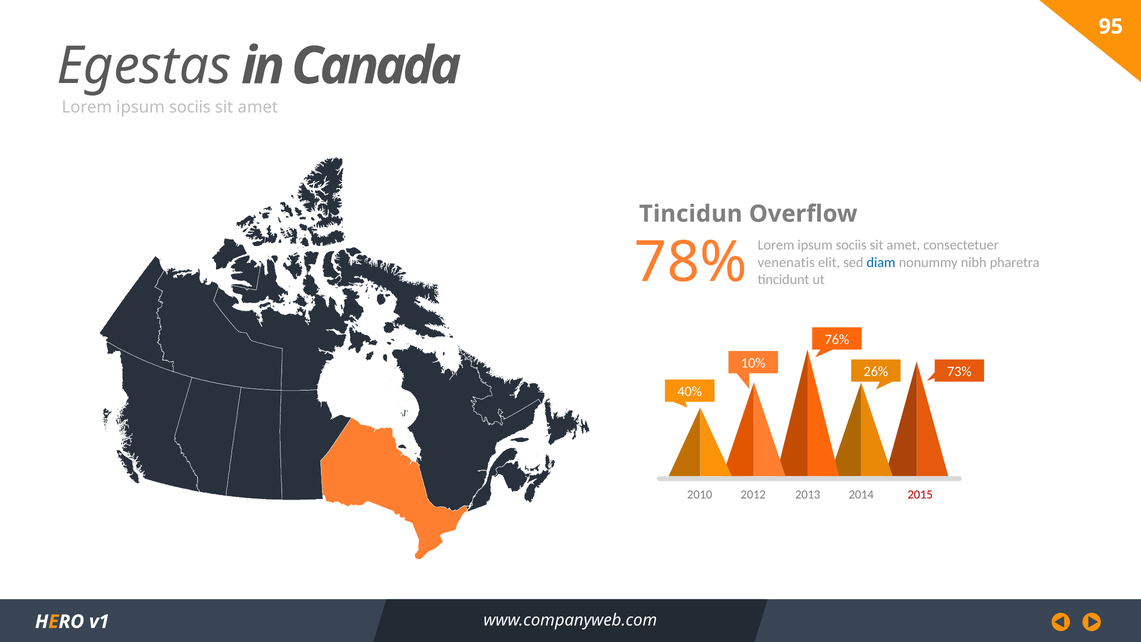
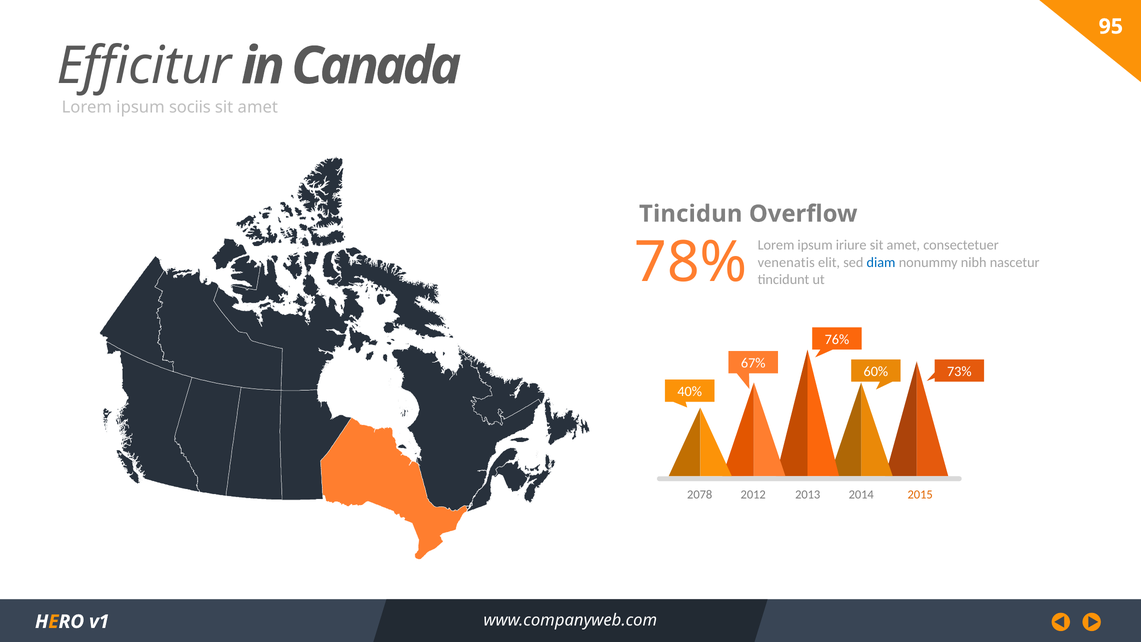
Egestas: Egestas -> Efficitur (144, 66)
sociis: sociis -> iriure (851, 245)
pharetra: pharetra -> nascetur (1015, 262)
10%: 10% -> 67% (753, 363)
26%: 26% -> 60% (876, 371)
2010: 2010 -> 2078 (700, 494)
2015 colour: red -> orange (920, 494)
